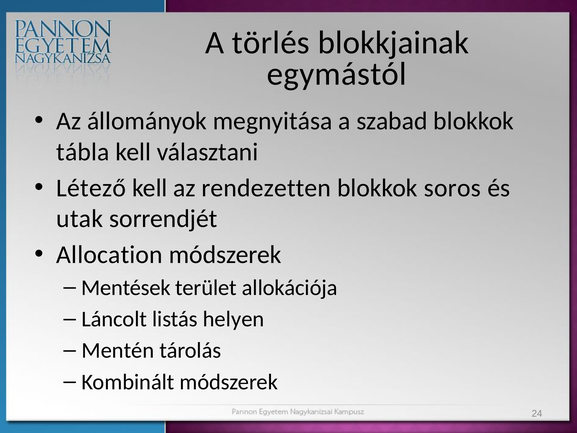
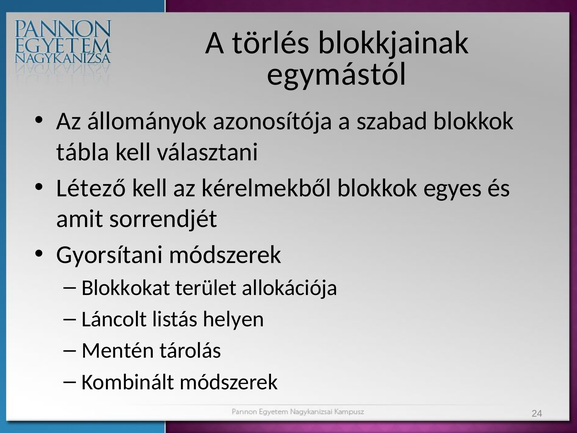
megnyitása: megnyitása -> azonosítója (273, 121)
rendezetten: rendezetten -> kérelmekből (266, 188)
soros: soros -> egyes (453, 188)
utak: utak -> amit (80, 219)
Allocation: Allocation -> Gyorsítani (110, 255)
Mentések: Mentések -> Blokkokat (126, 288)
